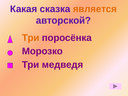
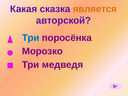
Три colour: orange -> blue (31, 38)
